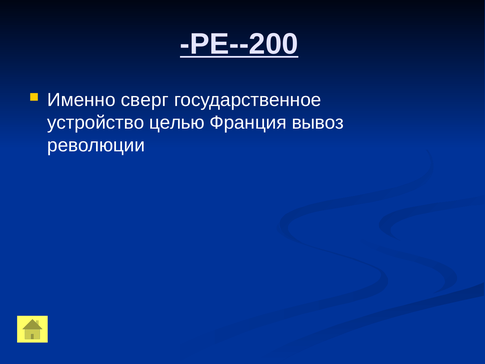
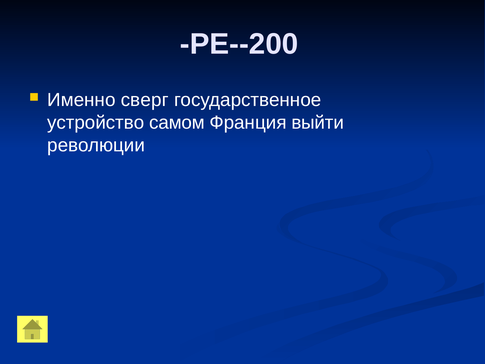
РЕ--200 underline: present -> none (239, 44)
целью: целью -> самом (177, 123)
вывоз: вывоз -> выйти (318, 123)
